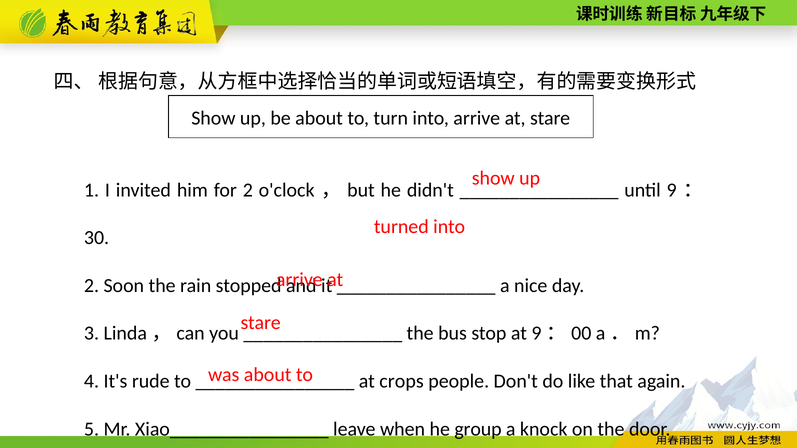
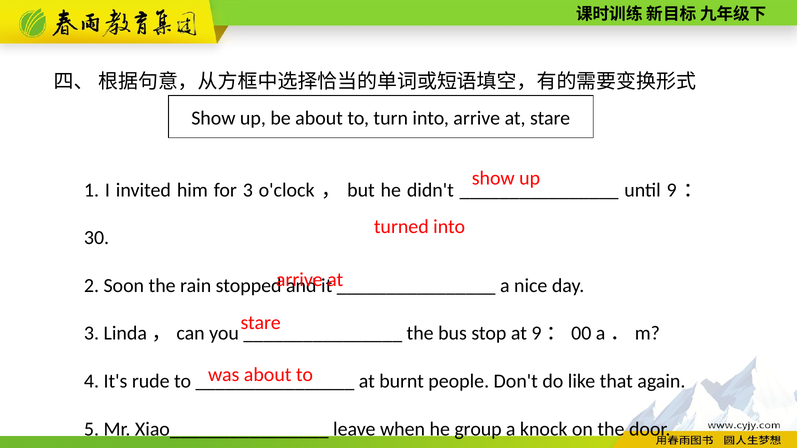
for 2: 2 -> 3 (248, 190)
crops: crops -> burnt (402, 381)
